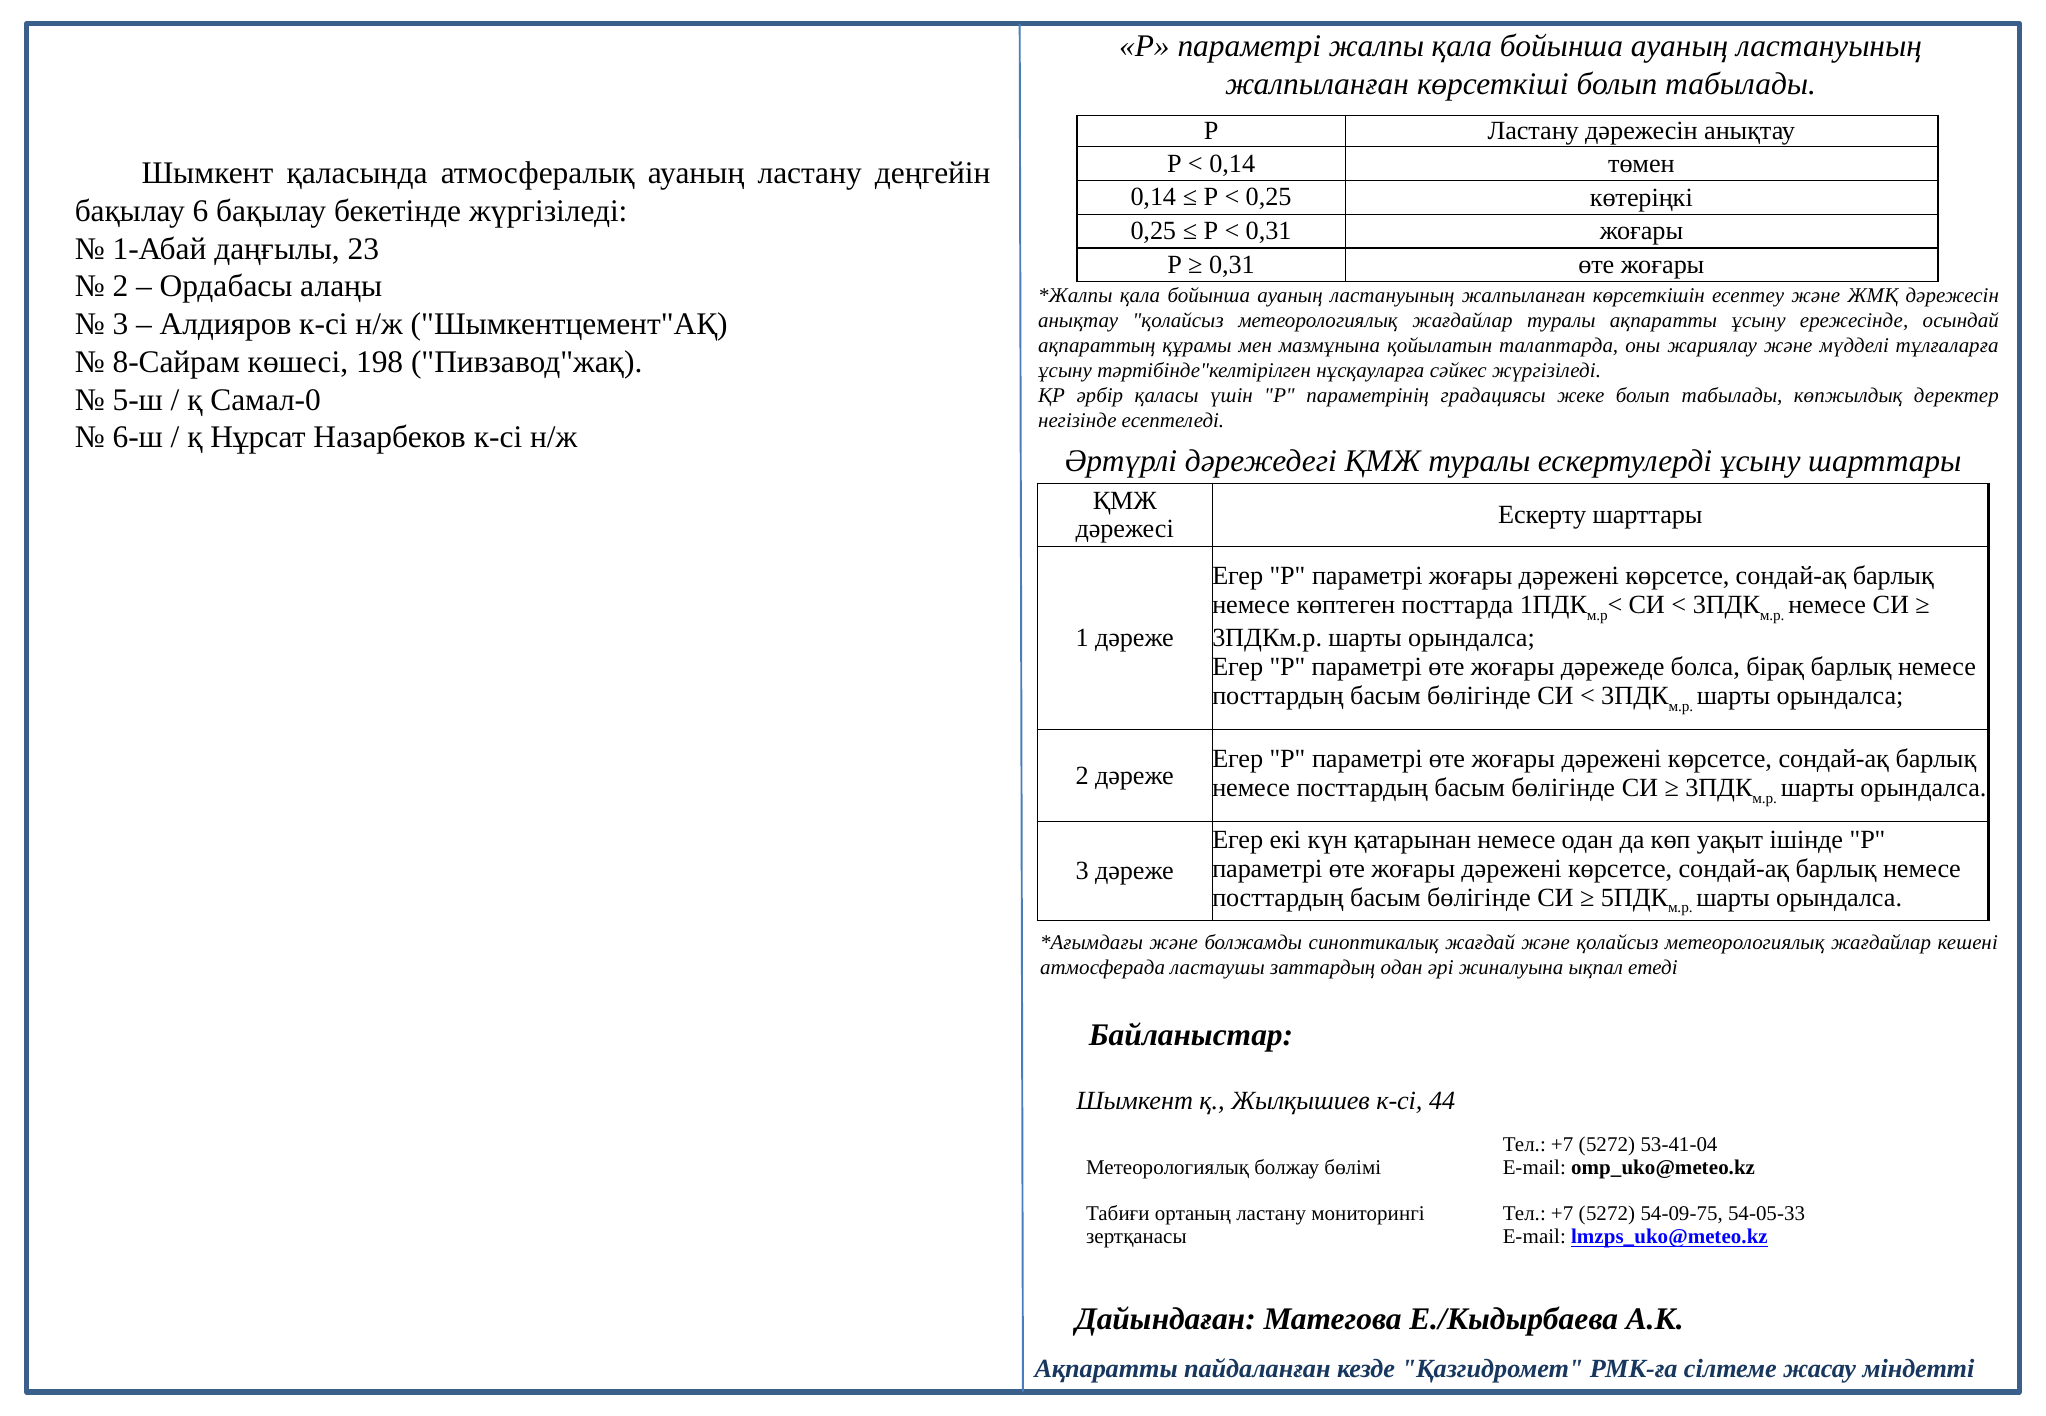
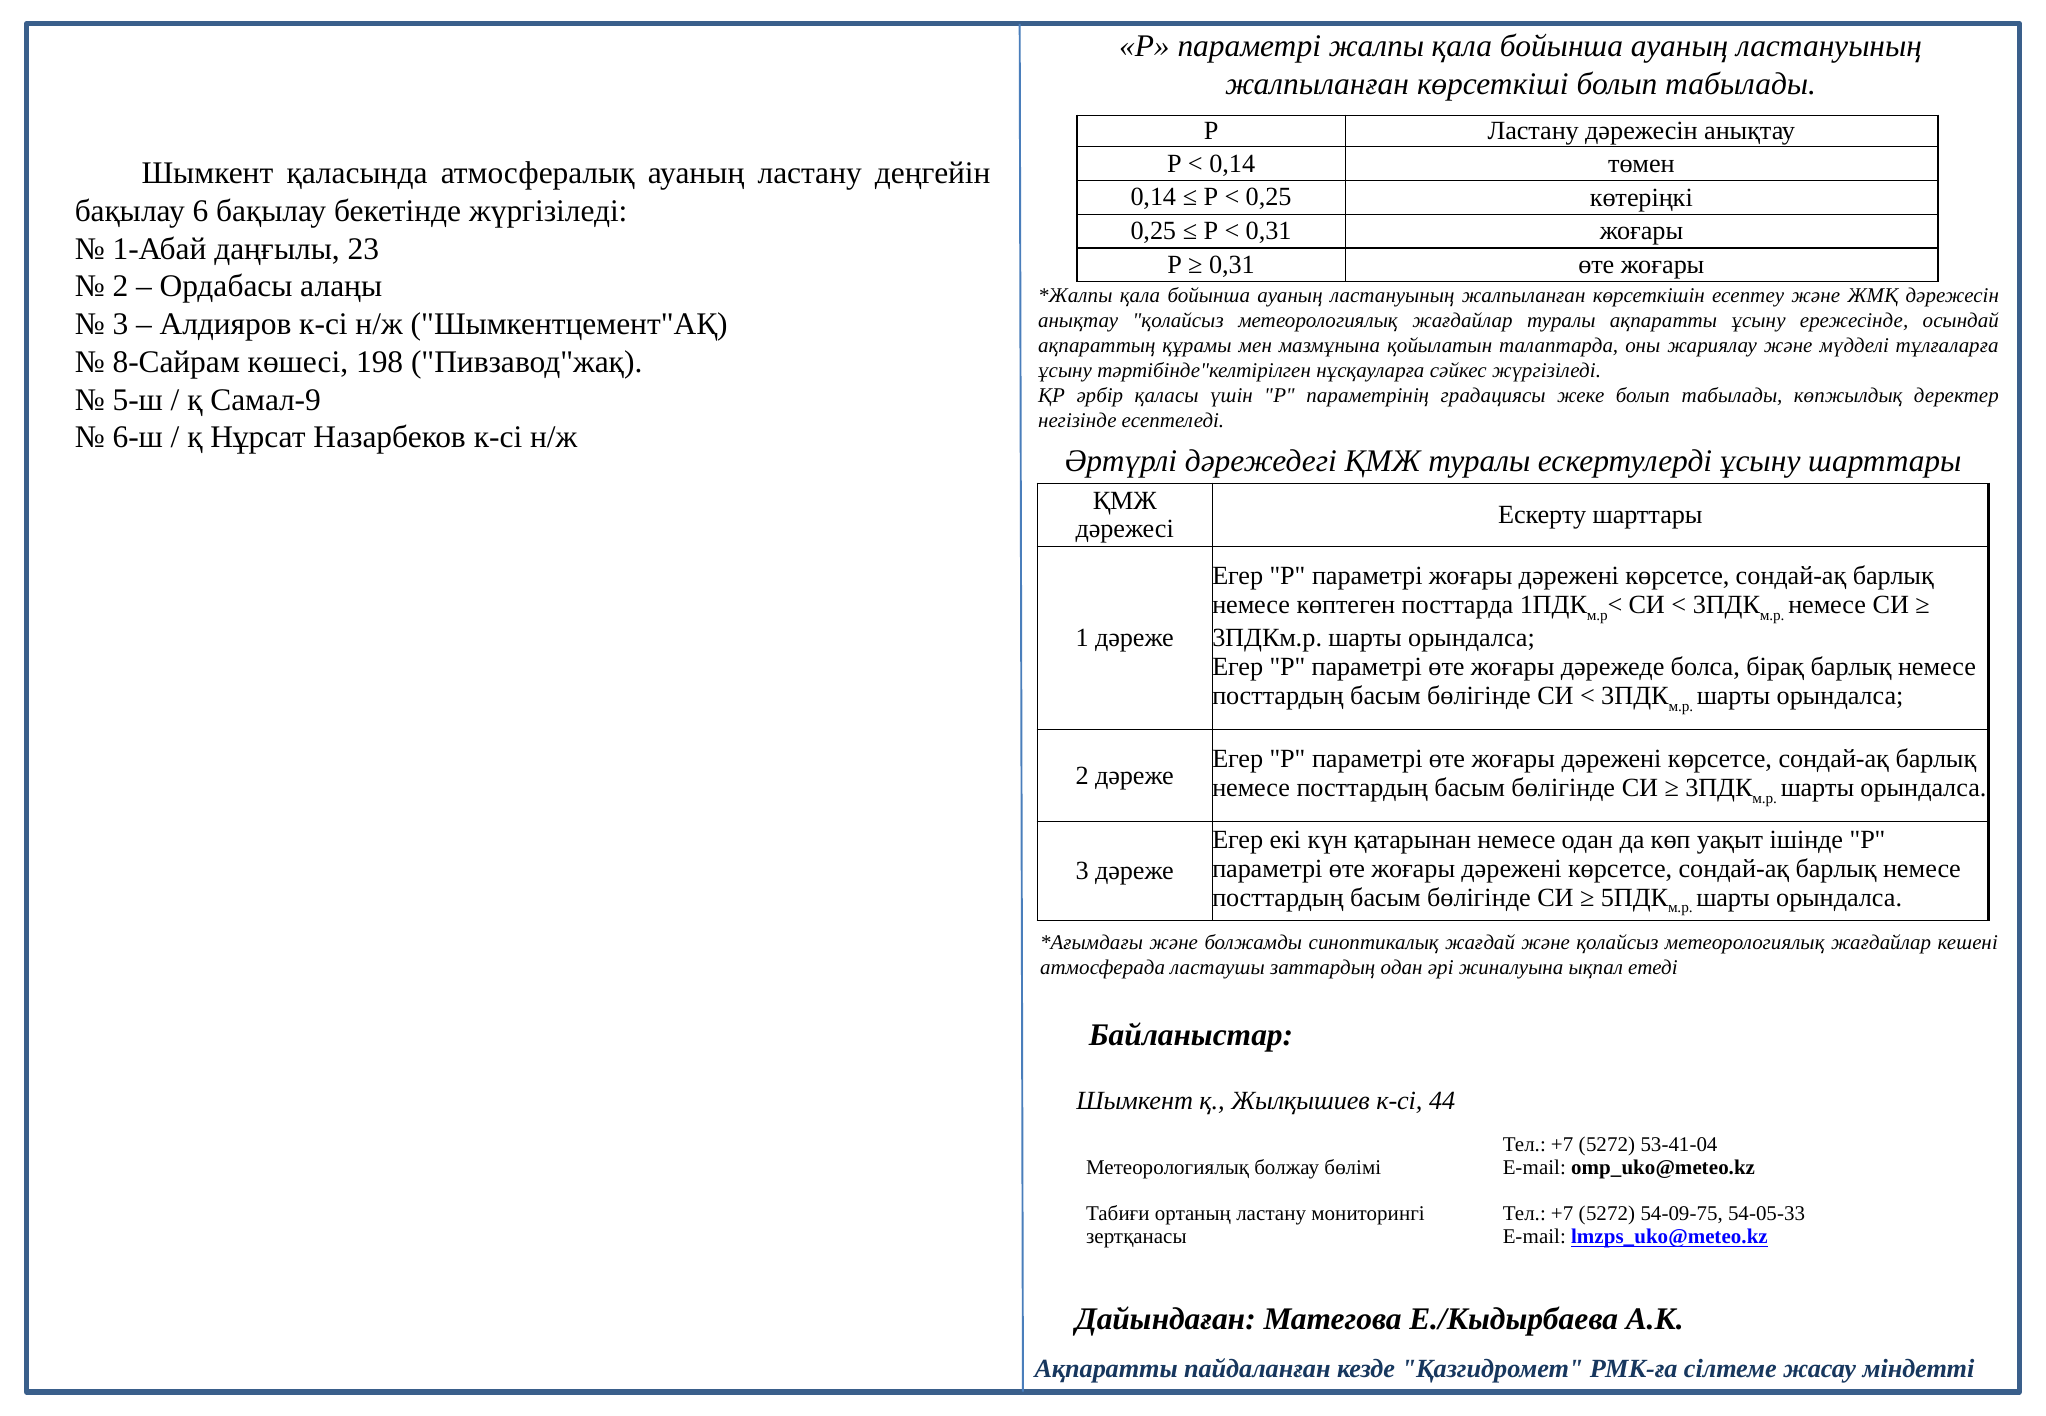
Самал-0: Самал-0 -> Самал-9 (266, 400)
